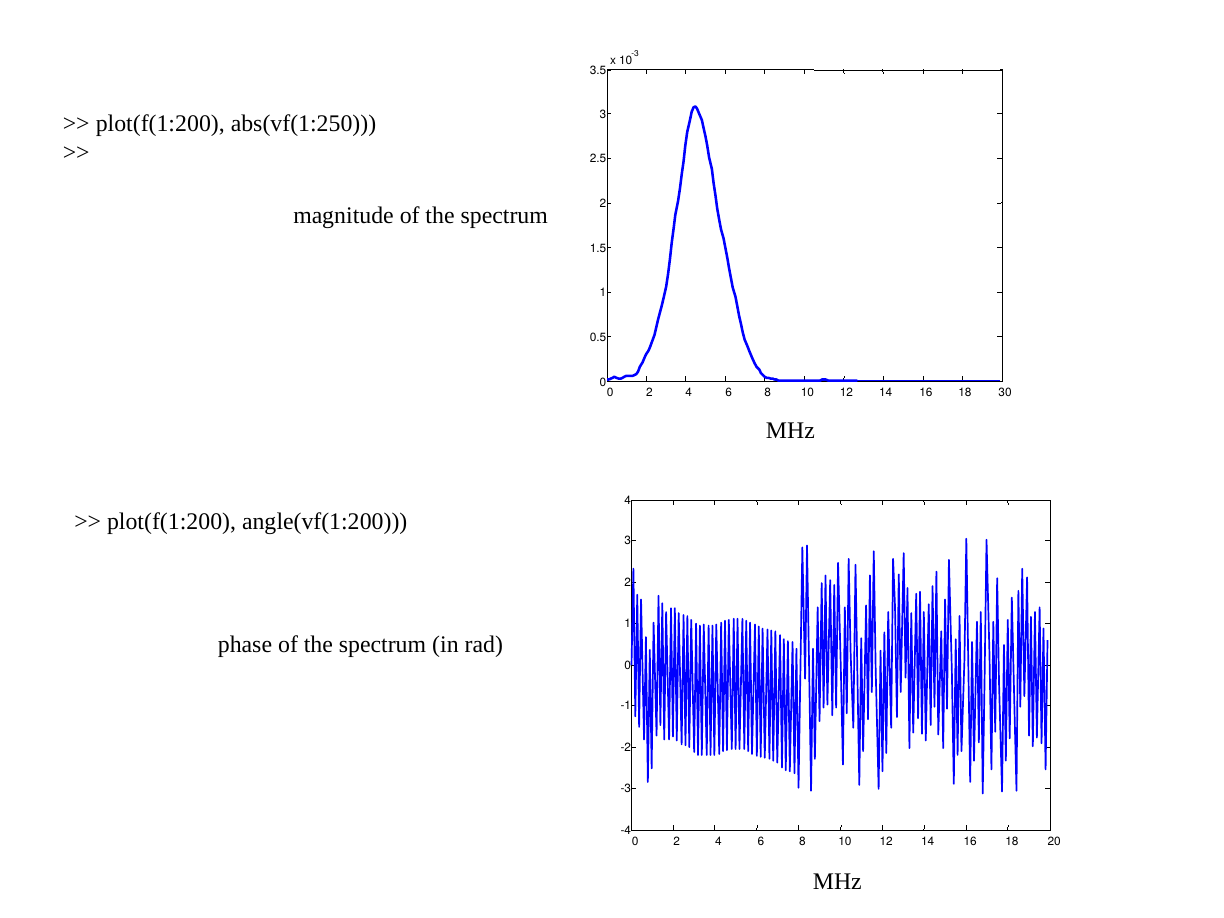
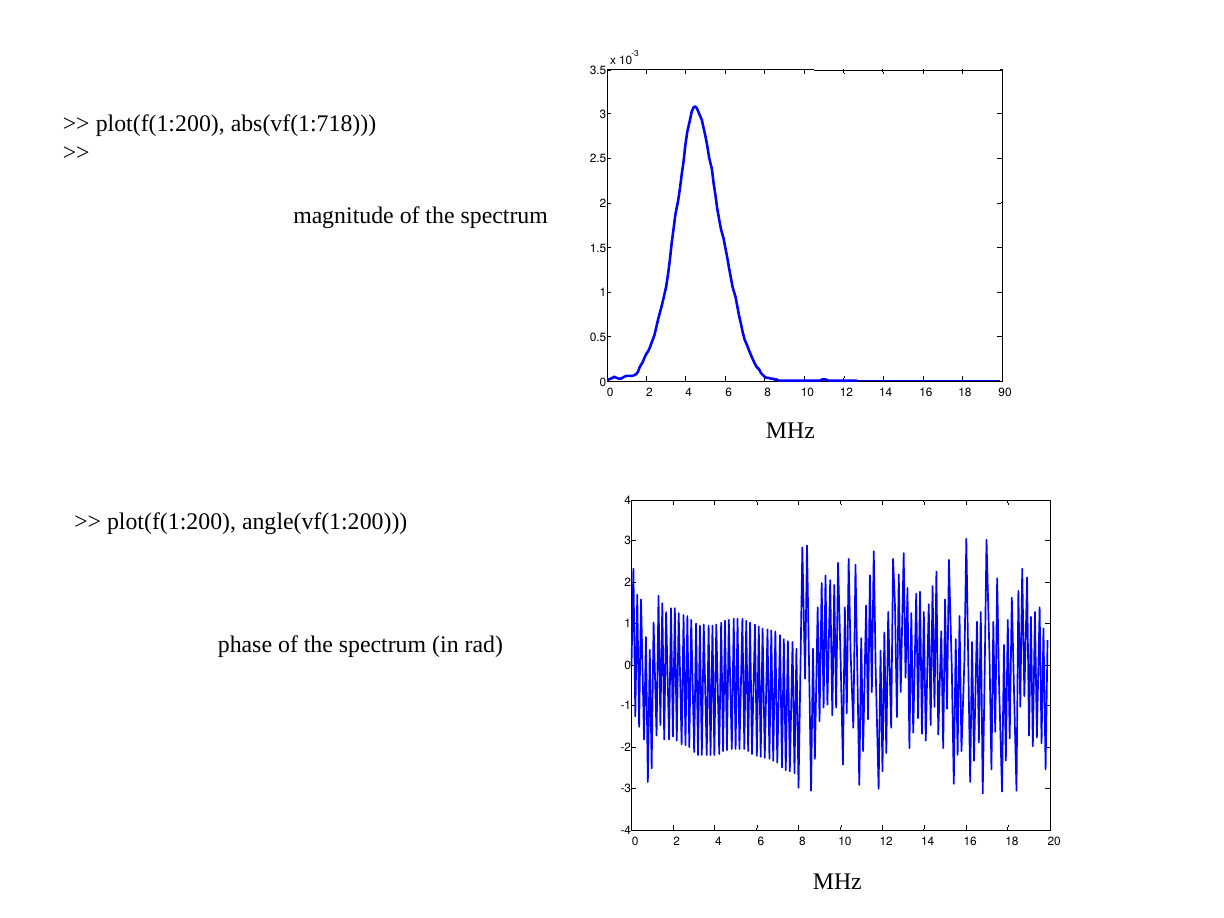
abs(vf(1:250: abs(vf(1:250 -> abs(vf(1:718 (303, 124)
30: 30 -> 90 (1005, 392)
